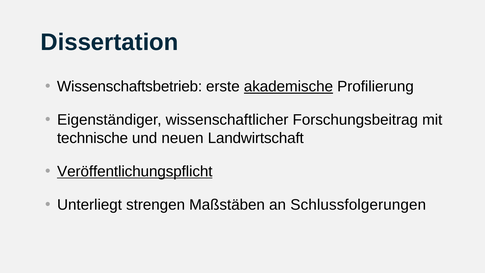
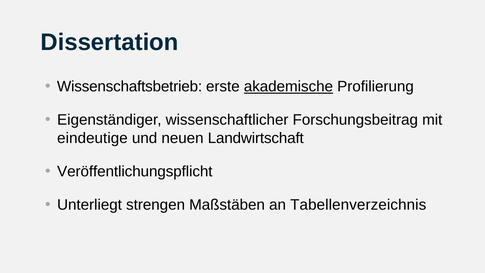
technische: technische -> eindeutige (92, 138)
Veröffentlichungspflicht underline: present -> none (135, 171)
Schlussfolgerungen: Schlussfolgerungen -> Tabellenverzeichnis (358, 205)
